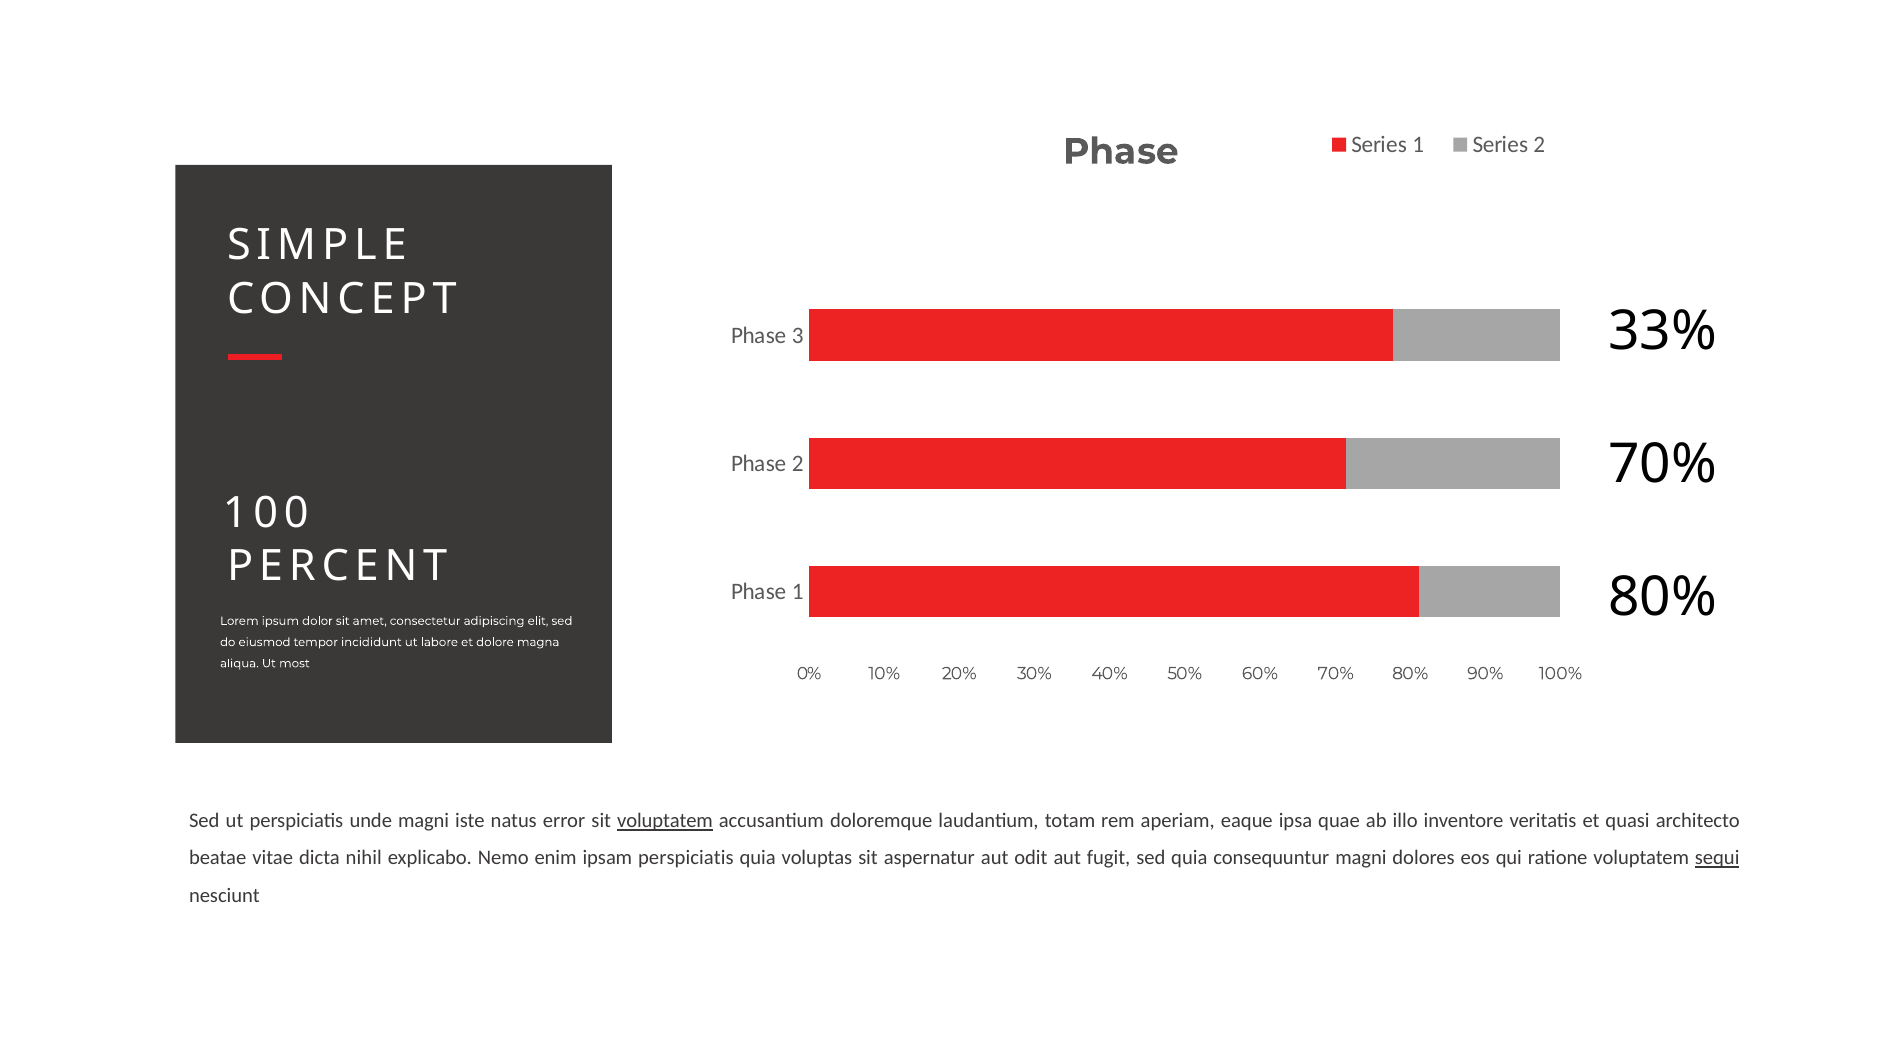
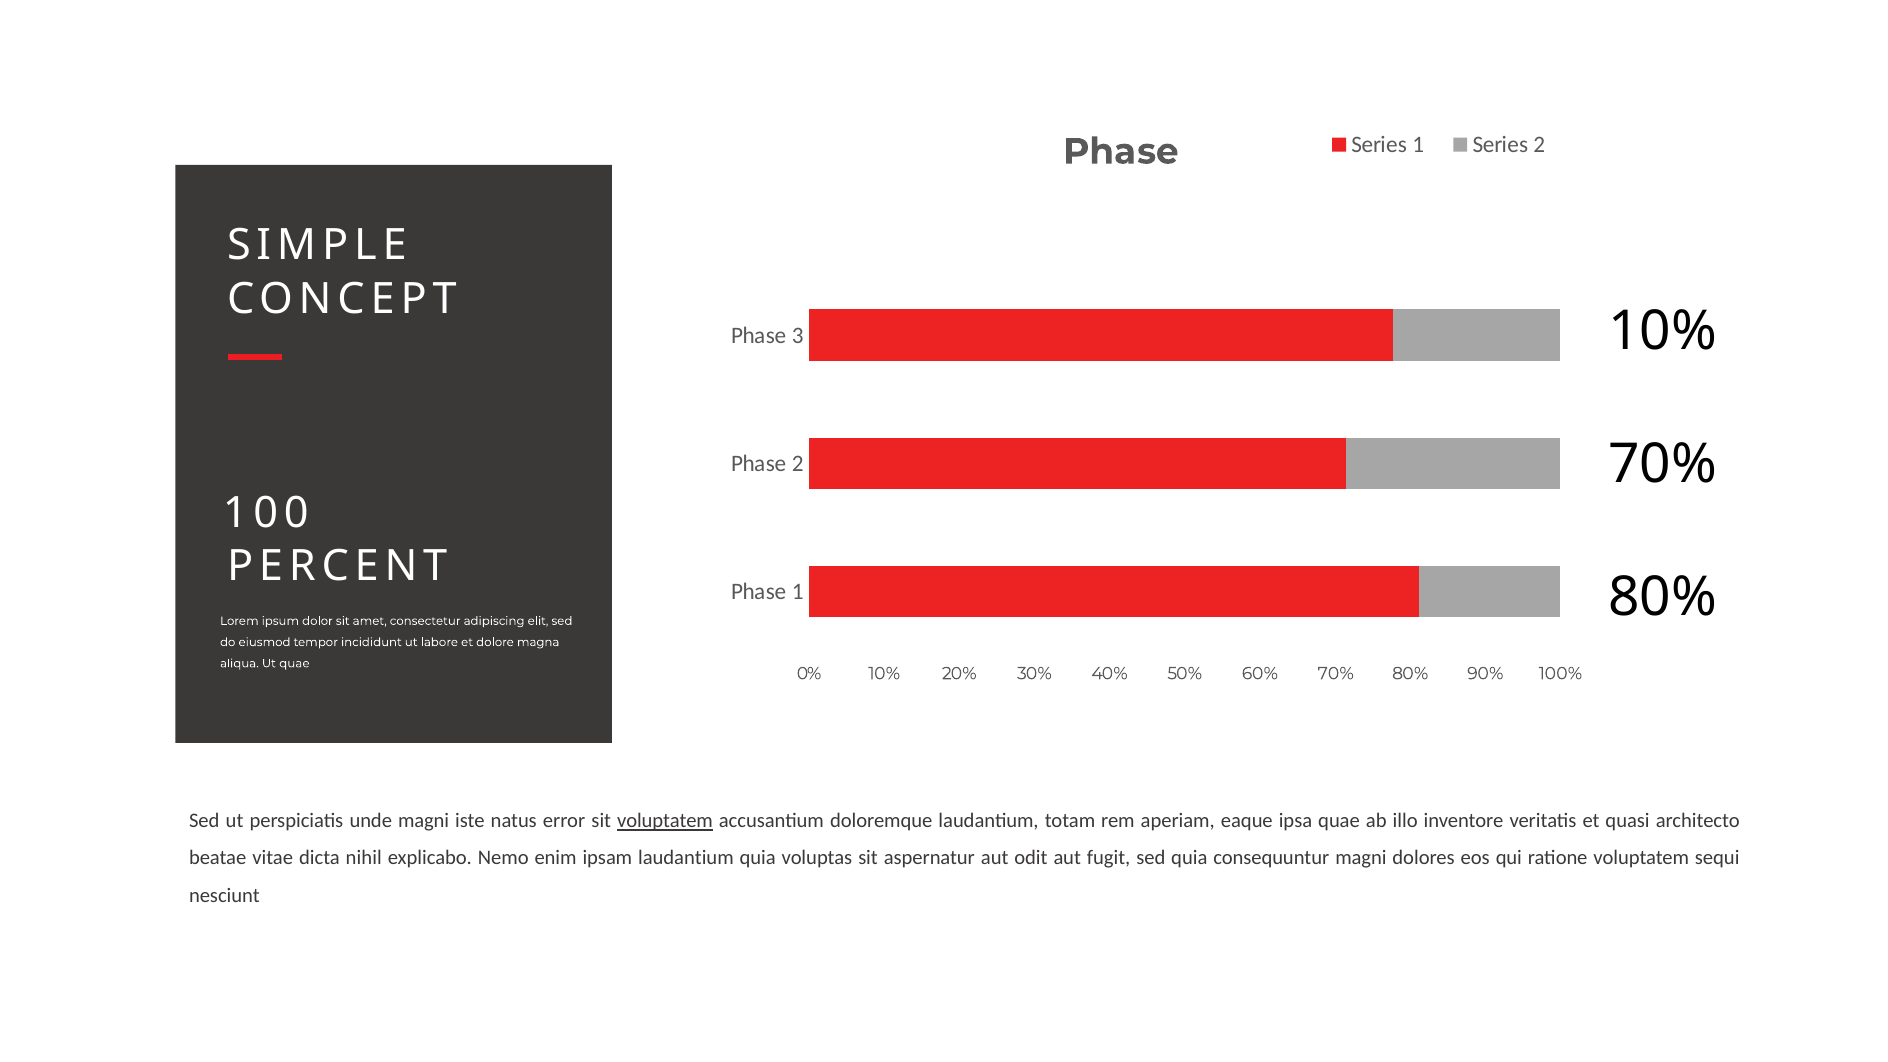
33%: 33% -> 10% (1663, 332)
Ut most: most -> quae (294, 663)
ipsam perspiciatis: perspiciatis -> laudantium (686, 858)
sequi underline: present -> none (1717, 858)
